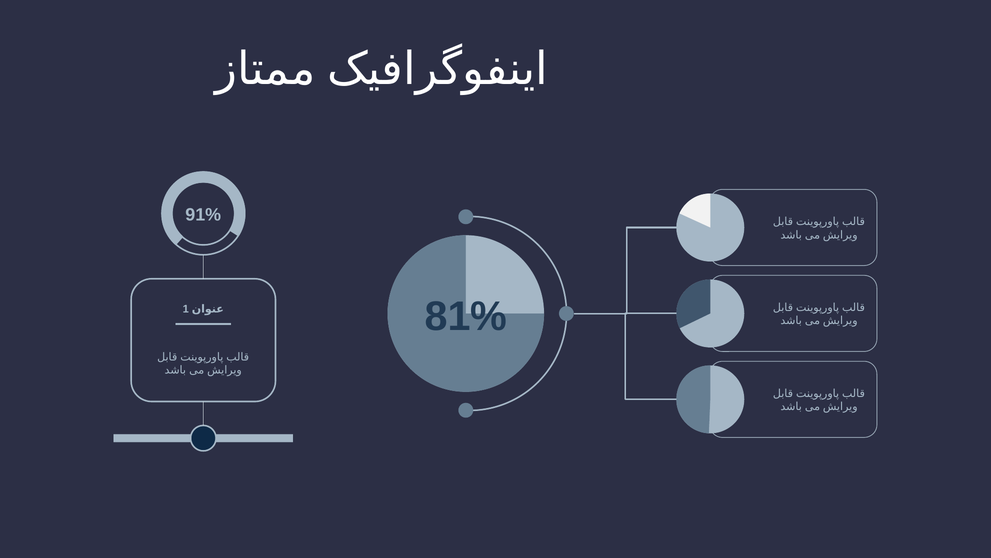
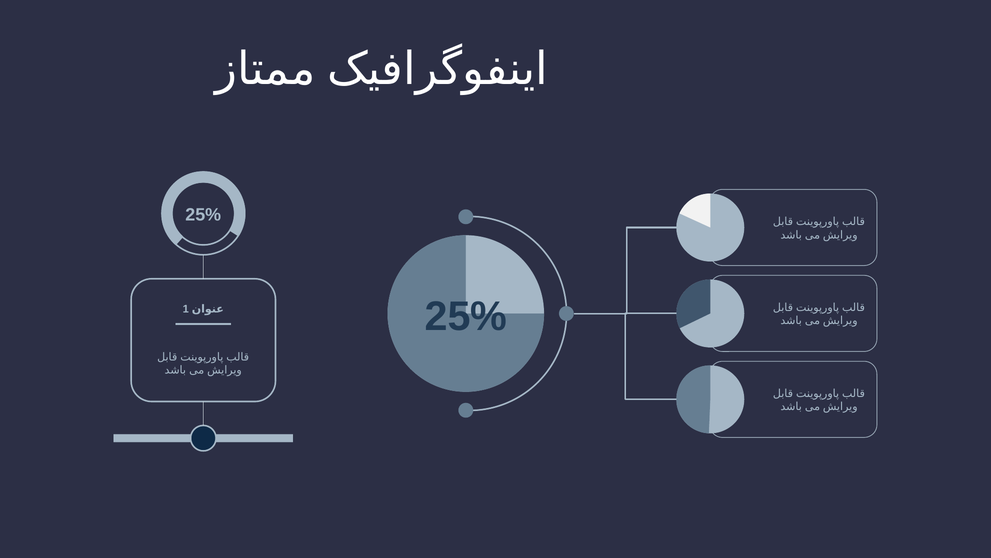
91%: 91% -> 25% (203, 214)
81%: 81% -> 25% (466, 316)
